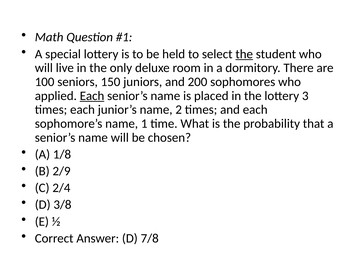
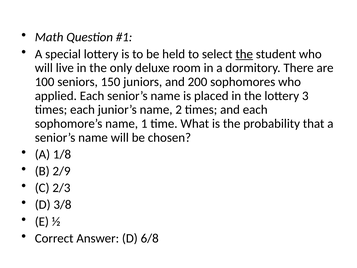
Each underline: present -> none (92, 96)
2/4: 2/4 -> 2/3 (61, 188)
7/8: 7/8 -> 6/8 (150, 238)
